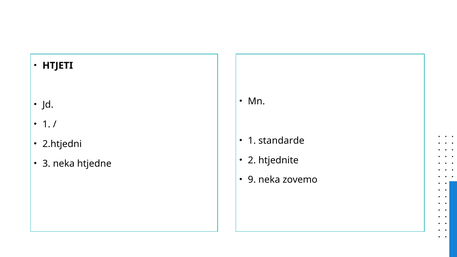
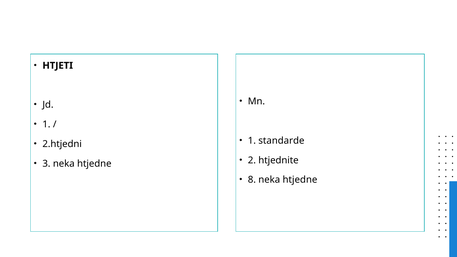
9: 9 -> 8 (252, 180)
zovemo: zovemo -> htjedne (300, 180)
